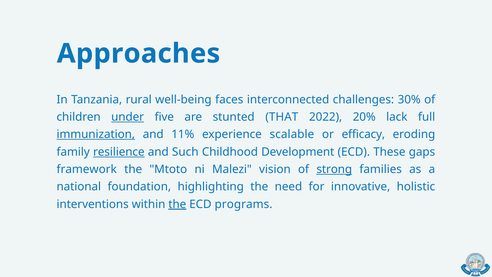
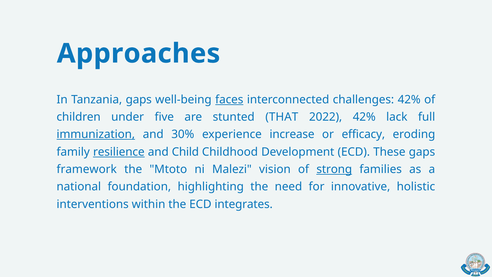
Tanzania rural: rural -> gaps (139, 100)
faces underline: none -> present (229, 100)
challenges 30%: 30% -> 42% (409, 100)
under underline: present -> none (128, 117)
2022 20%: 20% -> 42% (364, 117)
11%: 11% -> 30% (183, 134)
scalable: scalable -> increase (292, 134)
Such: Such -> Child (185, 152)
the underline: present -> none (177, 204)
programs: programs -> integrates (244, 204)
